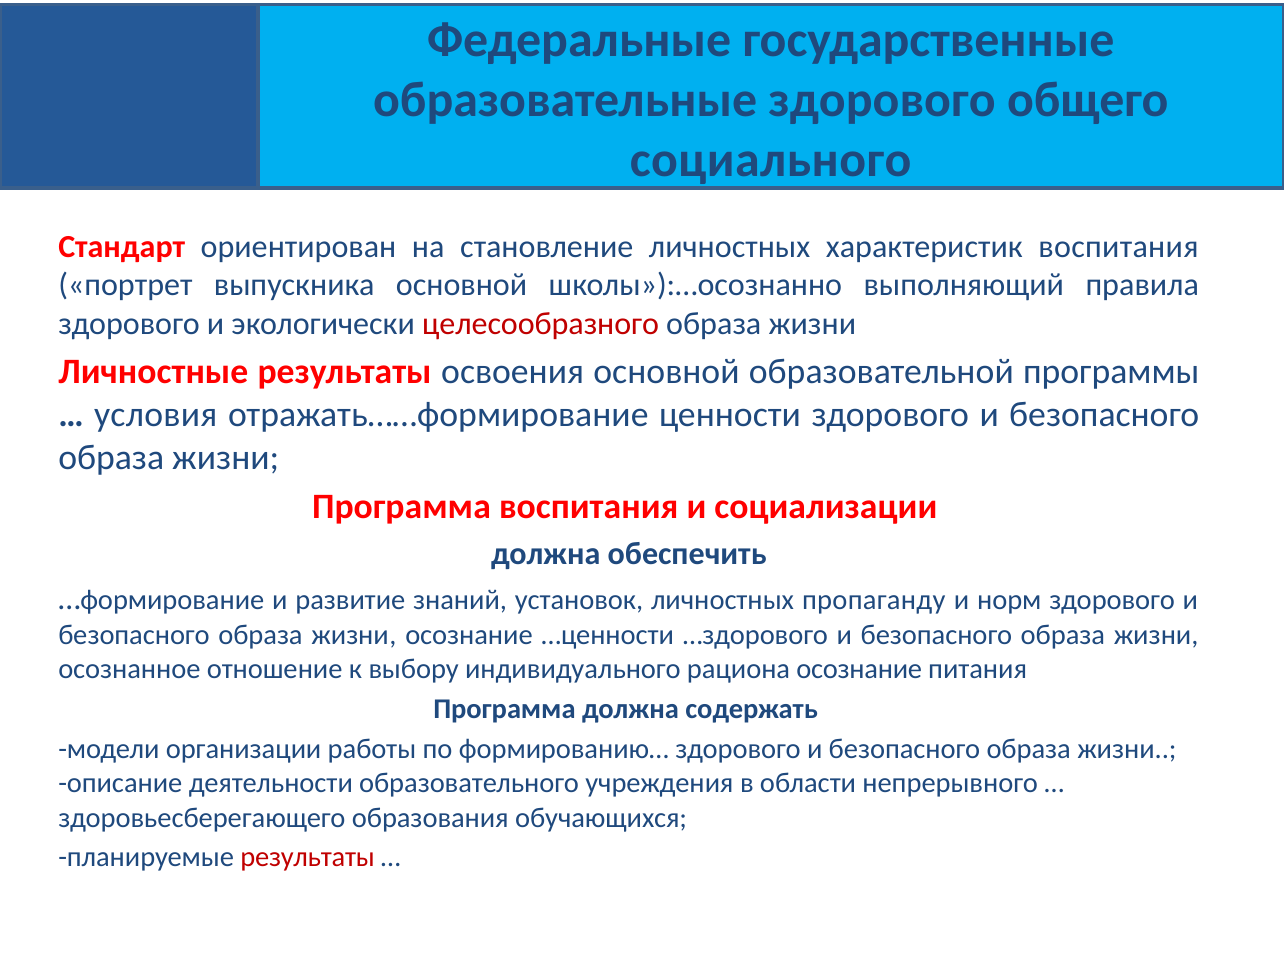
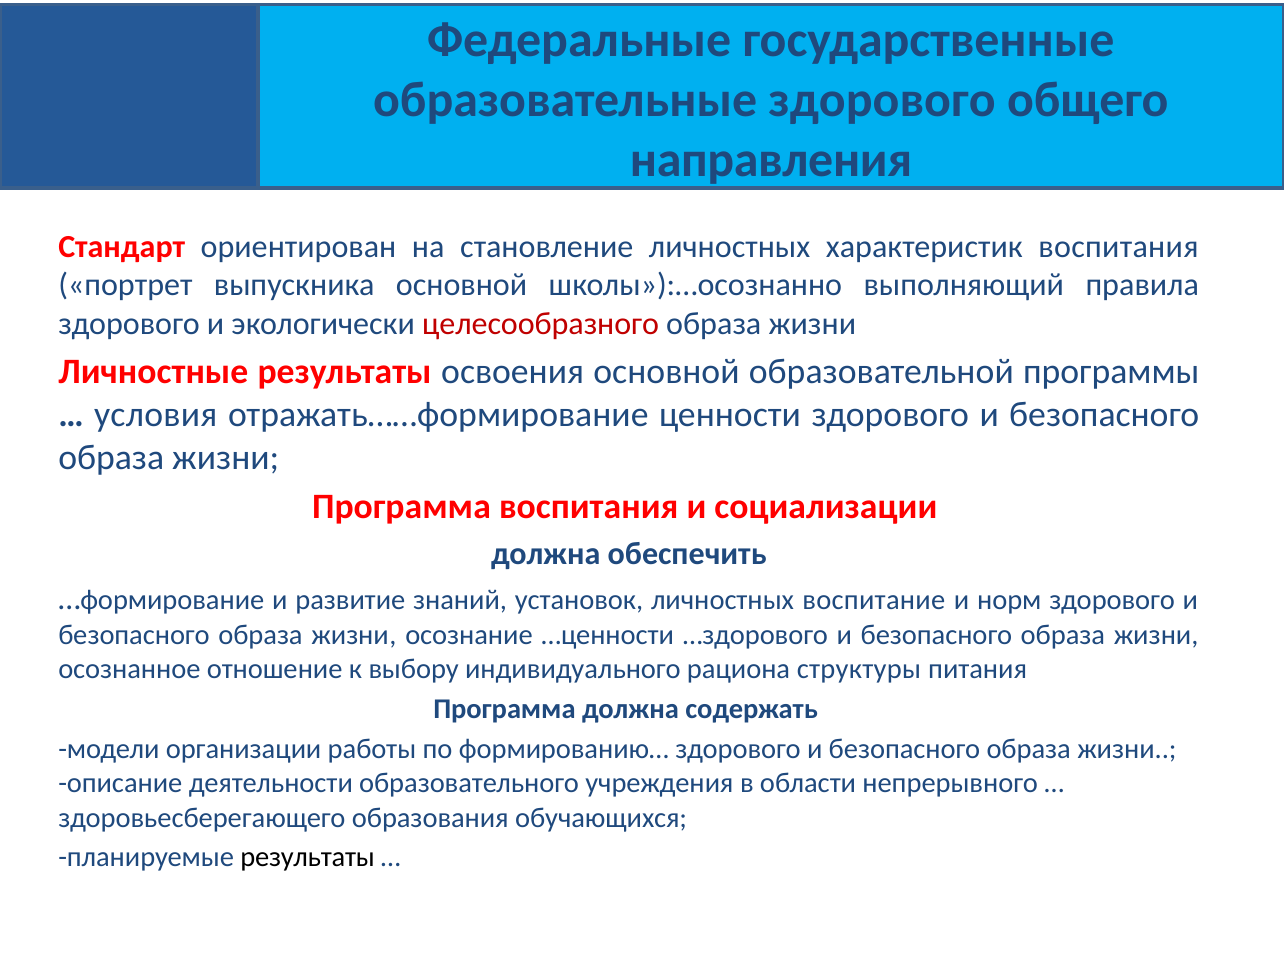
социального: социального -> направления (771, 160)
пропаганду: пропаганду -> воспитание (874, 600)
рациона осознание: осознание -> структуры (859, 669)
результаты colour: red -> black (308, 858)
